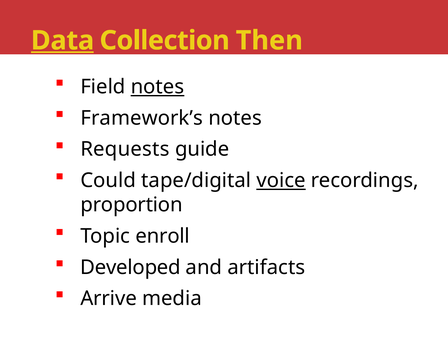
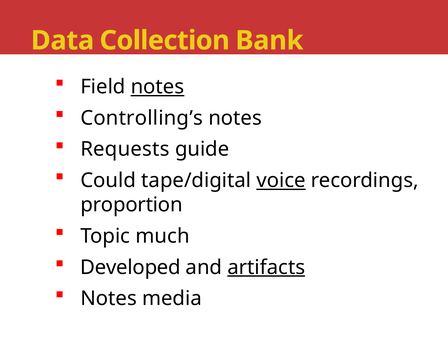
Data underline: present -> none (63, 41)
Then: Then -> Bank (269, 41)
Framework’s: Framework’s -> Controlling’s (142, 118)
enroll: enroll -> much (162, 236)
artifacts underline: none -> present (266, 267)
Arrive: Arrive -> Notes (109, 299)
